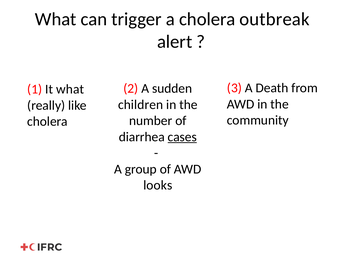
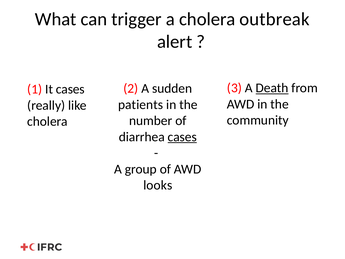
Death underline: none -> present (272, 88)
It what: what -> cases (70, 89)
children: children -> patients (141, 105)
